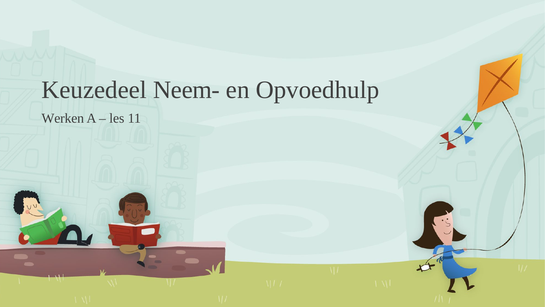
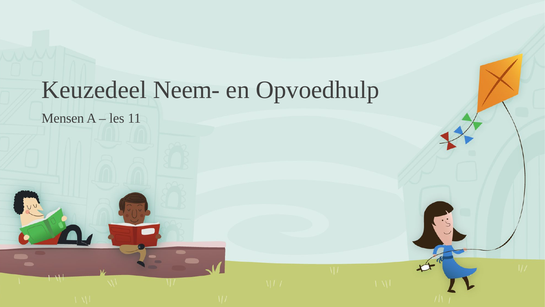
Werken: Werken -> Mensen (63, 118)
